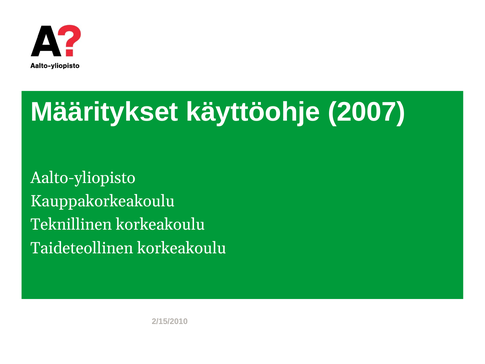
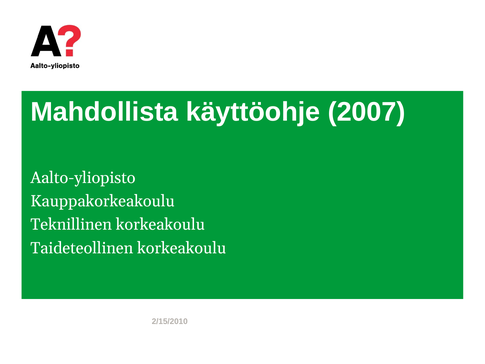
Määritykset: Määritykset -> Mahdollista (104, 112)
